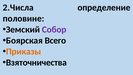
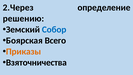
2.Числа: 2.Числа -> 2.Через (18, 8)
половине: половине -> решению (23, 19)
Собор colour: purple -> blue (54, 29)
